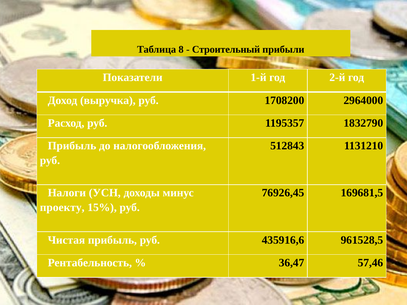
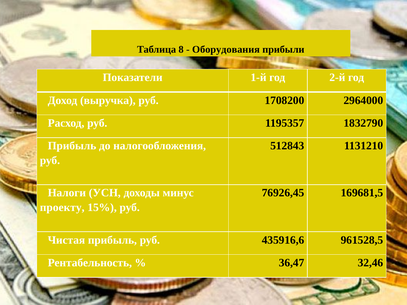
Строительный: Строительный -> Оборудования (226, 50)
57,46: 57,46 -> 32,46 (370, 263)
